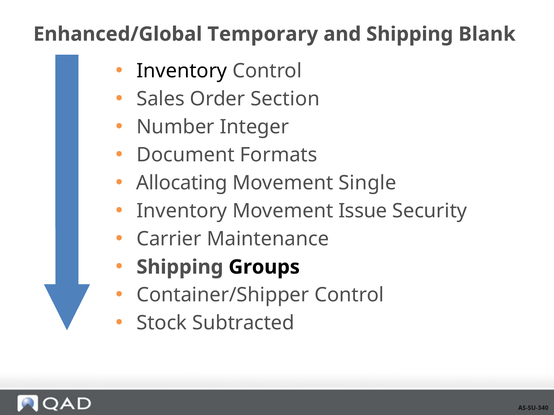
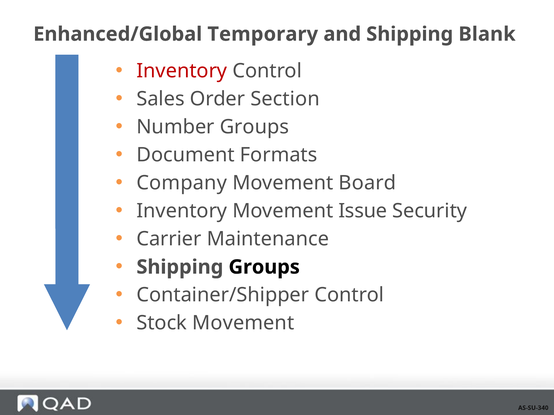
Inventory colour: black -> red (182, 71)
Number Integer: Integer -> Groups (254, 127)
Allocating: Allocating -> Company (182, 183)
Single: Single -> Board (367, 183)
Stock Subtracted: Subtracted -> Movement (243, 323)
